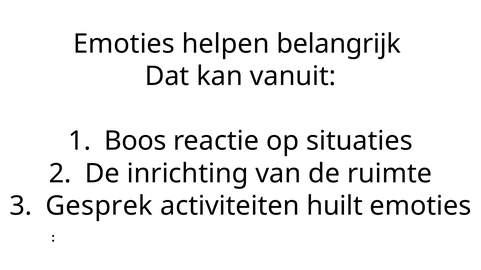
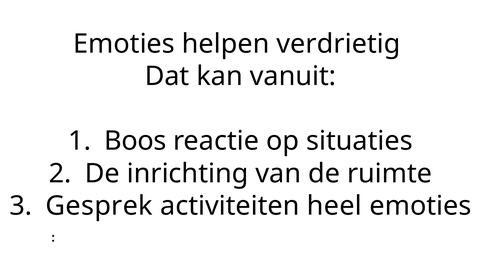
belangrijk: belangrijk -> verdrietig (338, 44)
huilt: huilt -> heel (334, 206)
